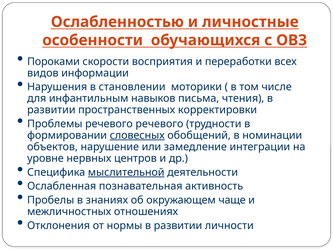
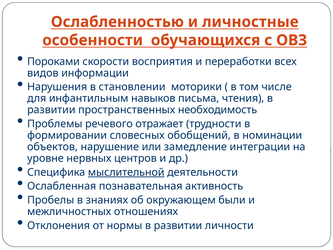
корректировки: корректировки -> необходимость (218, 110)
речевого речевого: речевого -> отражает (159, 124)
словесных underline: present -> none (137, 135)
чаще: чаще -> были (232, 200)
